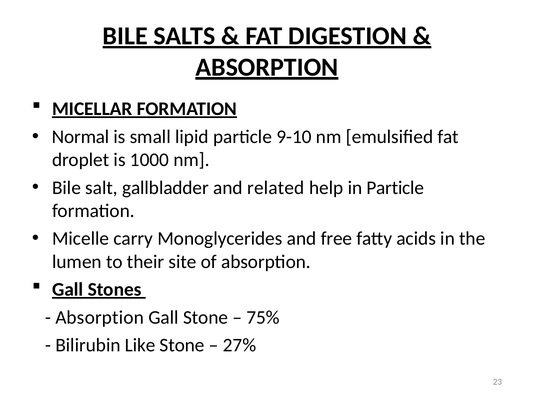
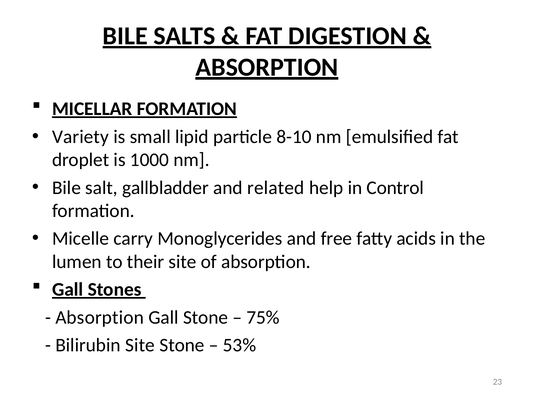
Normal: Normal -> Variety (81, 137)
9-10: 9-10 -> 8-10 (294, 137)
in Particle: Particle -> Control (395, 188)
Bilirubin Like: Like -> Site (140, 346)
27%: 27% -> 53% (240, 346)
